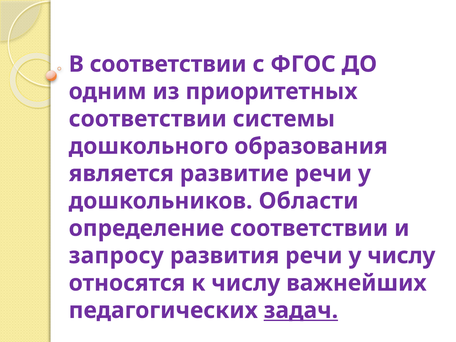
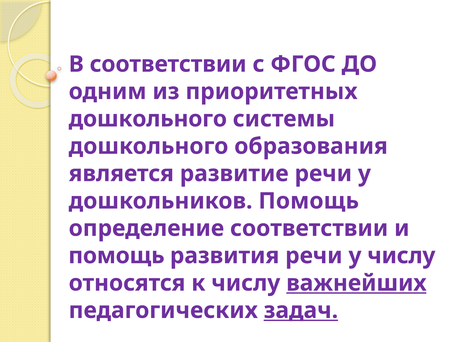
соответствии: соответствии -> дошкольного (148, 119)
дошкольников Области: Области -> Помощь (309, 201)
запросу: запросу -> помощь (116, 256)
важнейших underline: none -> present (356, 283)
